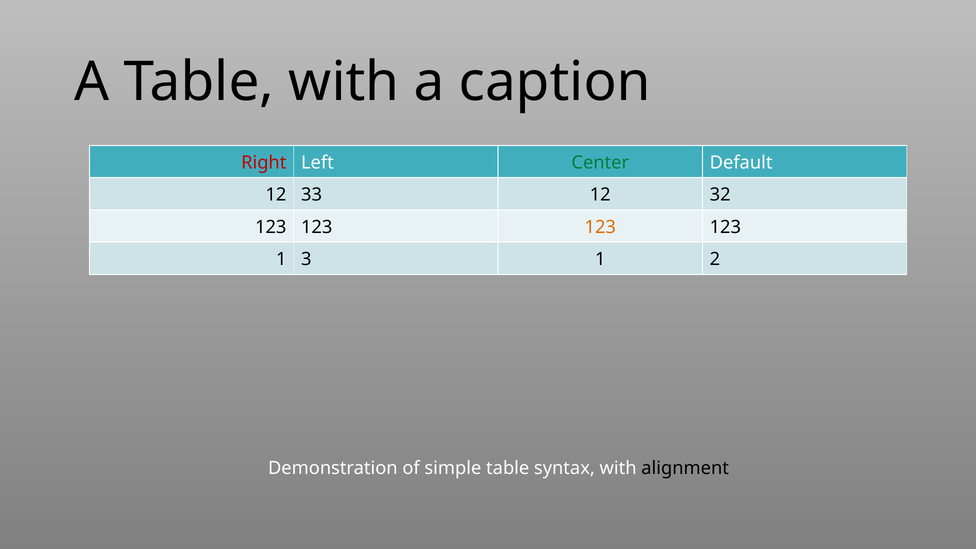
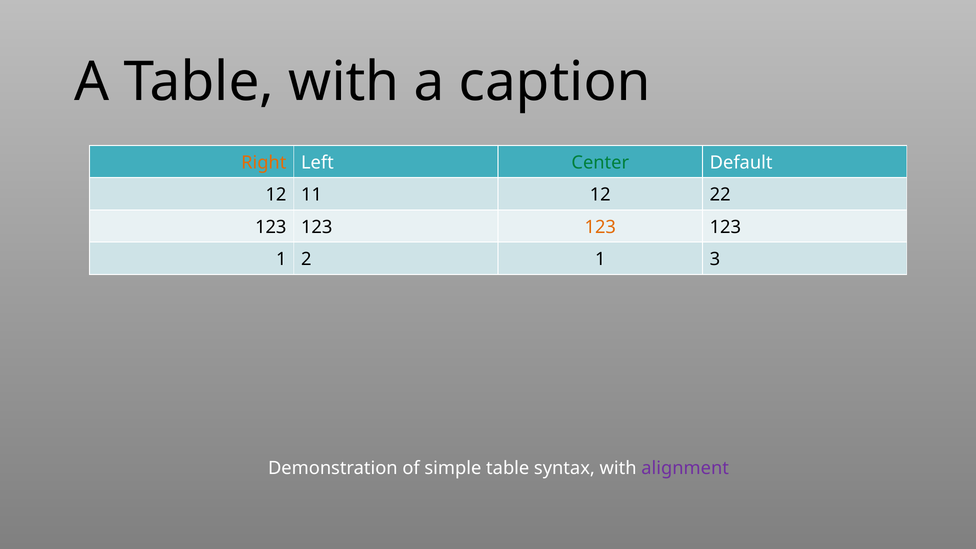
Right colour: red -> orange (264, 163)
33: 33 -> 11 (312, 195)
32: 32 -> 22 (720, 195)
3: 3 -> 2 (306, 259)
2: 2 -> 3 (715, 259)
alignment colour: black -> purple (685, 468)
